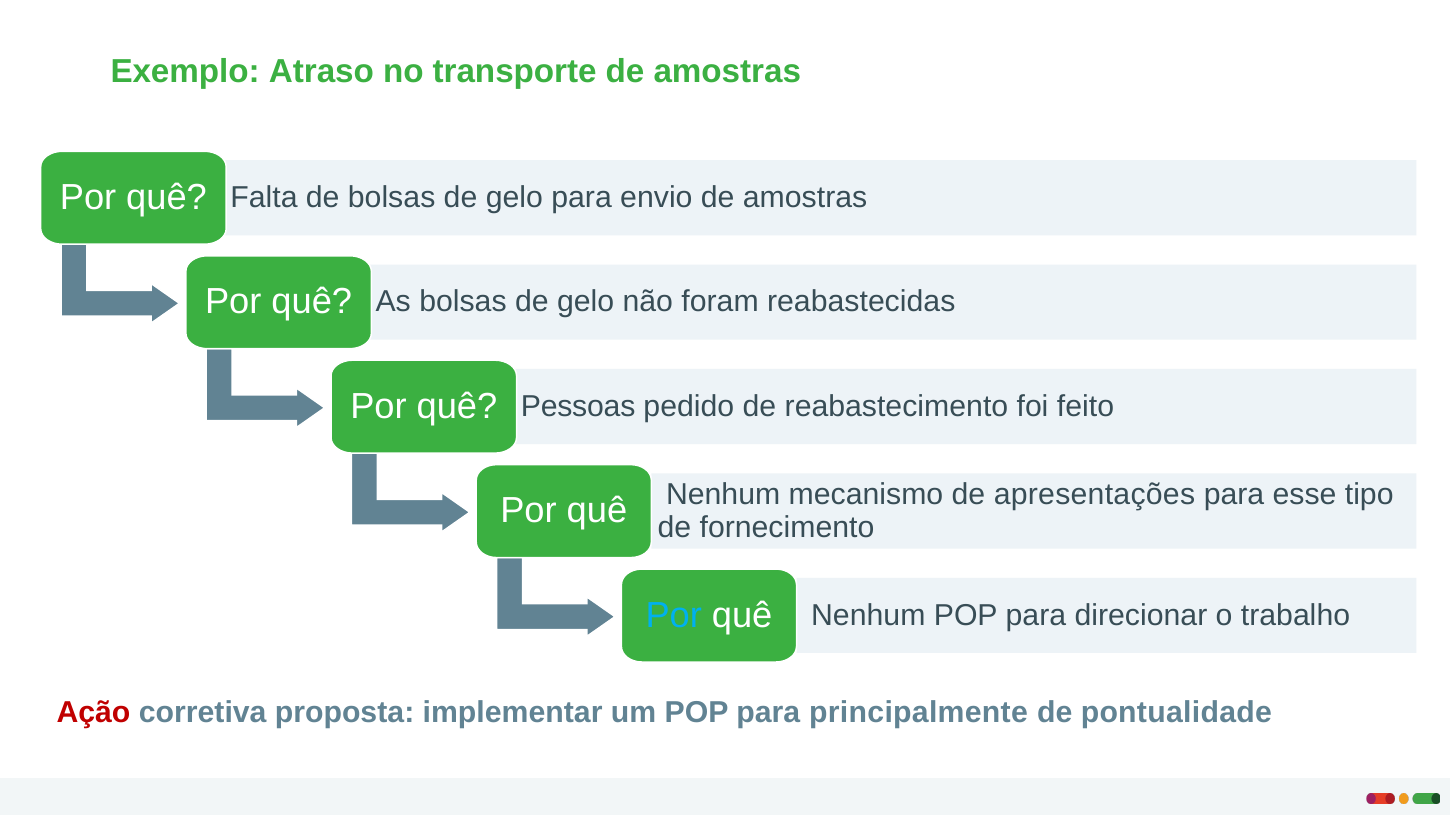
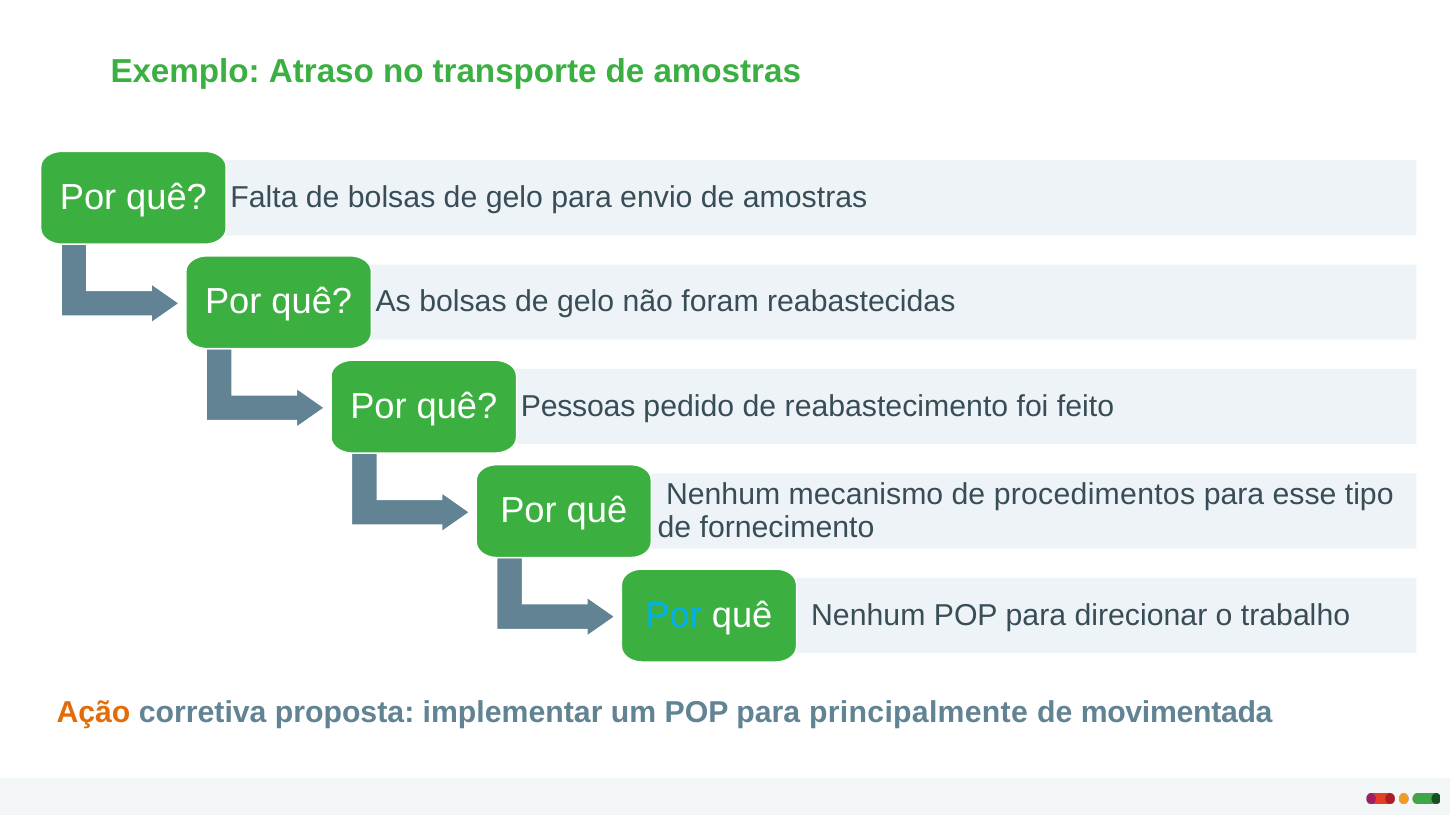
apresentações: apresentações -> procedimentos (1094, 495)
Ação colour: red -> orange (93, 713)
pontualidade: pontualidade -> movimentada (1177, 713)
